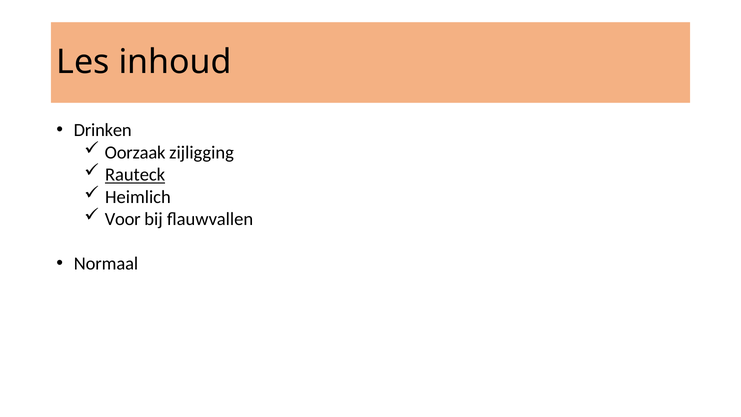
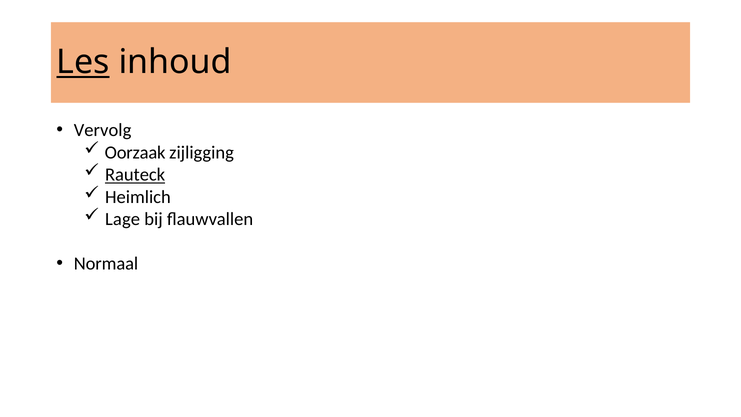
Les underline: none -> present (83, 62)
Drinken: Drinken -> Vervolg (103, 130)
Voor: Voor -> Lage (123, 219)
